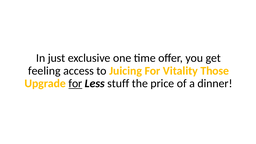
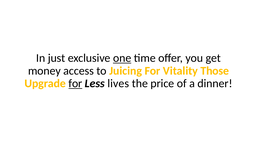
one underline: none -> present (122, 58)
feeling: feeling -> money (44, 71)
stuff: stuff -> lives (118, 83)
